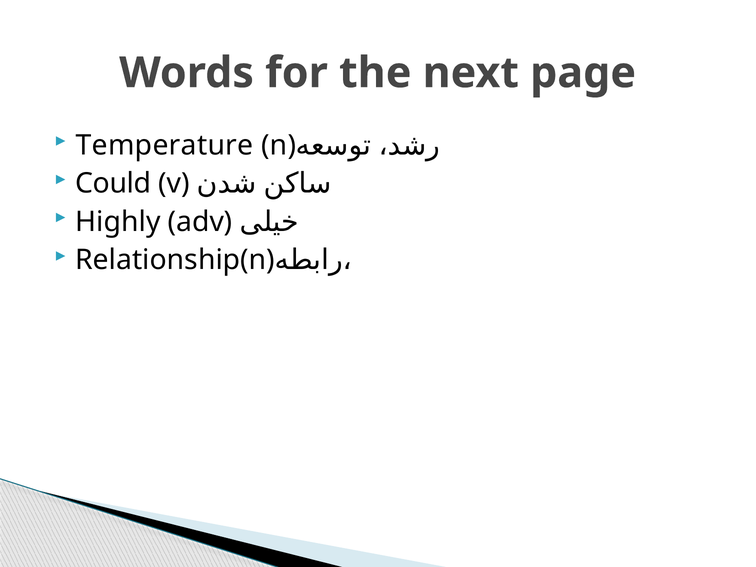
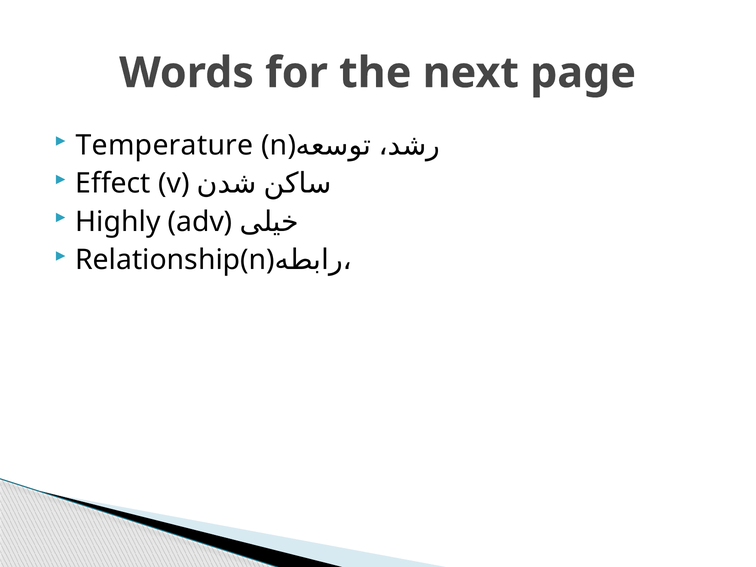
Could: Could -> Effect (113, 183)
